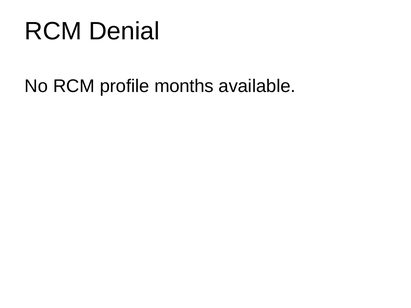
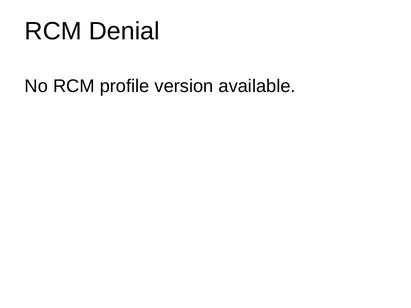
months: months -> version (184, 86)
